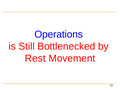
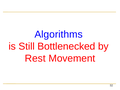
Operations: Operations -> Algorithms (59, 34)
